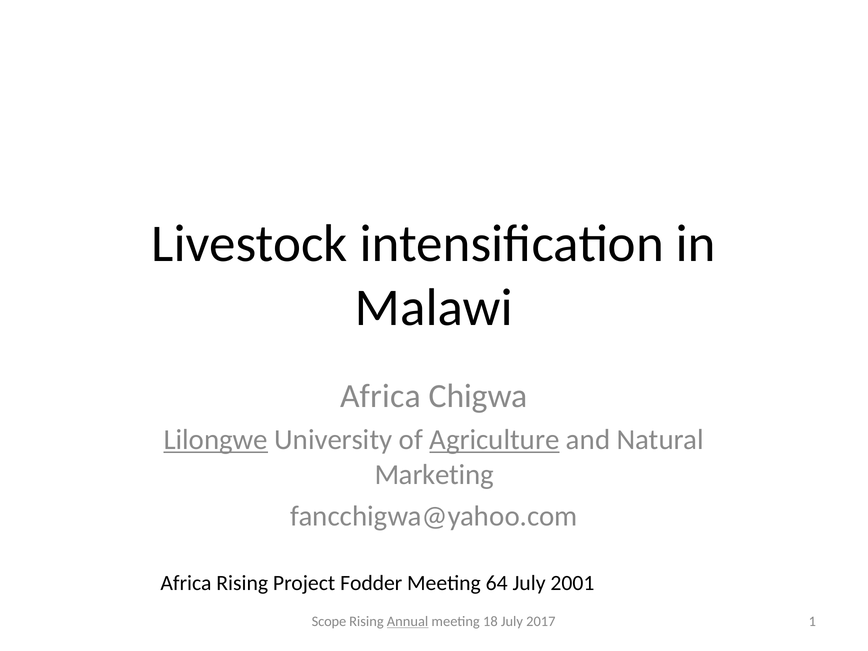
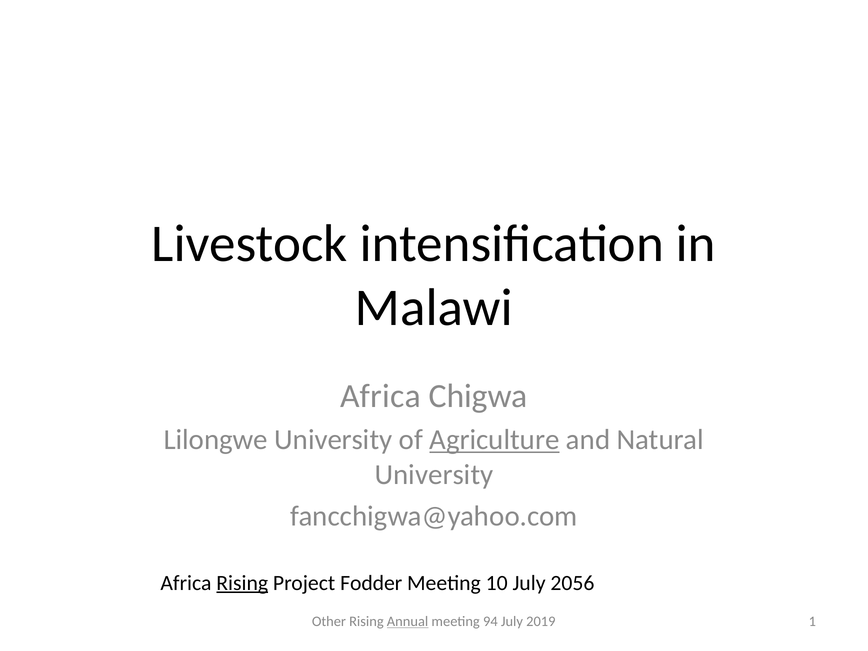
Lilongwe underline: present -> none (216, 440)
Marketing: Marketing -> University (434, 475)
Rising underline: none -> present (242, 583)
64: 64 -> 10 (497, 583)
2001: 2001 -> 2056 (572, 583)
Scope: Scope -> Other (329, 622)
18: 18 -> 94 (490, 622)
2017: 2017 -> 2019 (541, 622)
